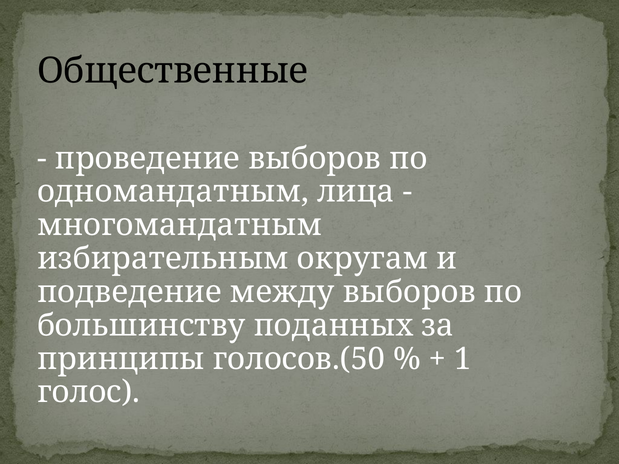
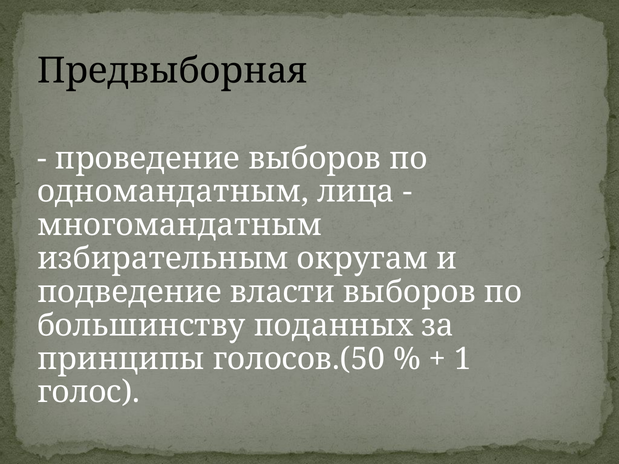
Общественные: Общественные -> Предвыборная (173, 71)
между: между -> власти (282, 292)
